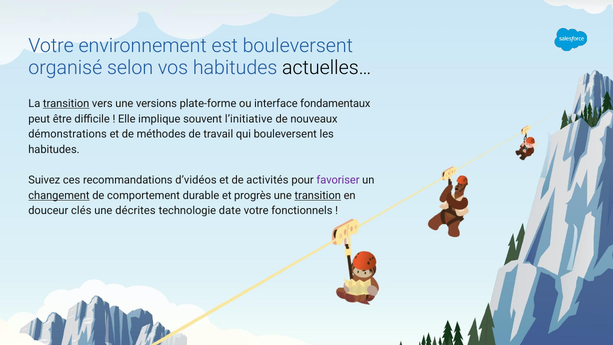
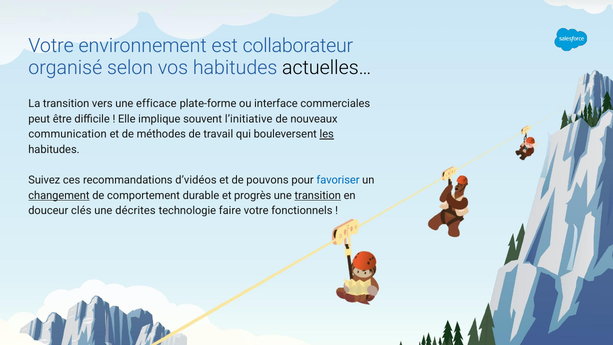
est bouleversent: bouleversent -> collaborateur (298, 46)
transition underline: present -> none (66, 104)
versions: versions -> efficace (156, 104)
fondamentaux: fondamentaux -> commerciales (335, 104)
démonstrations: démonstrations -> communication (68, 134)
les underline: none -> present (327, 134)
activités: activités -> pouvons (267, 180)
favoriser colour: purple -> blue (338, 180)
date: date -> faire (230, 211)
